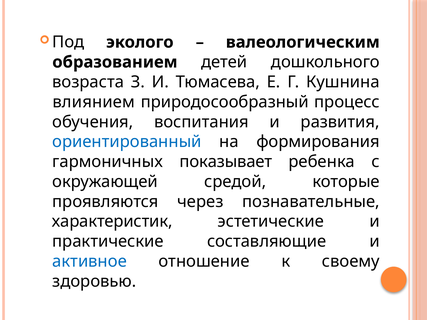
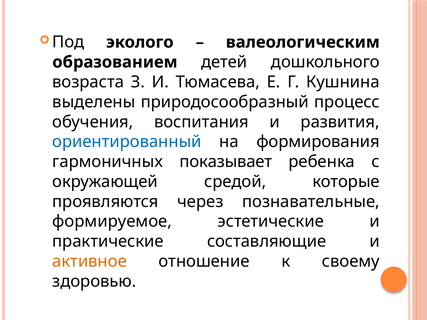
влиянием: влиянием -> выделены (94, 102)
характеристик: характеристик -> формируемое (112, 222)
активное colour: blue -> orange (90, 262)
